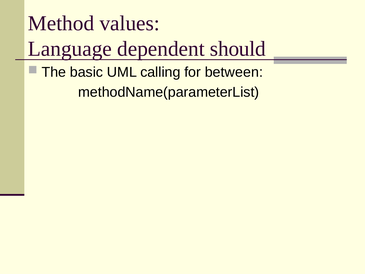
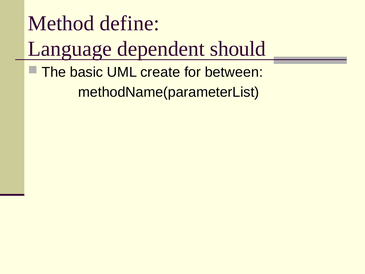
values: values -> define (130, 23)
calling: calling -> create (160, 72)
